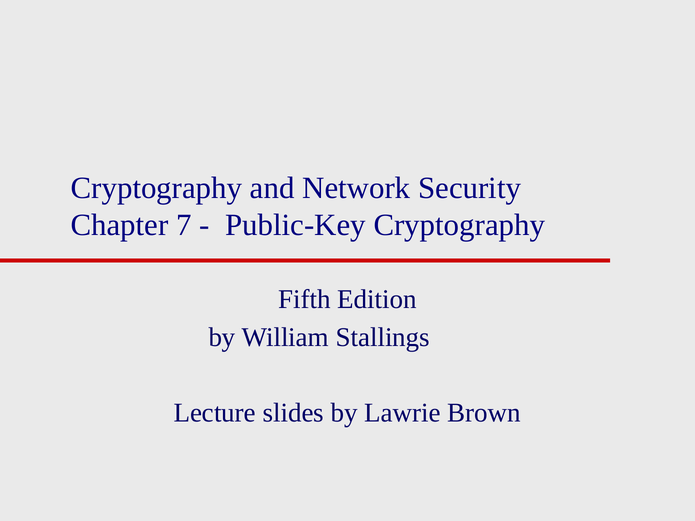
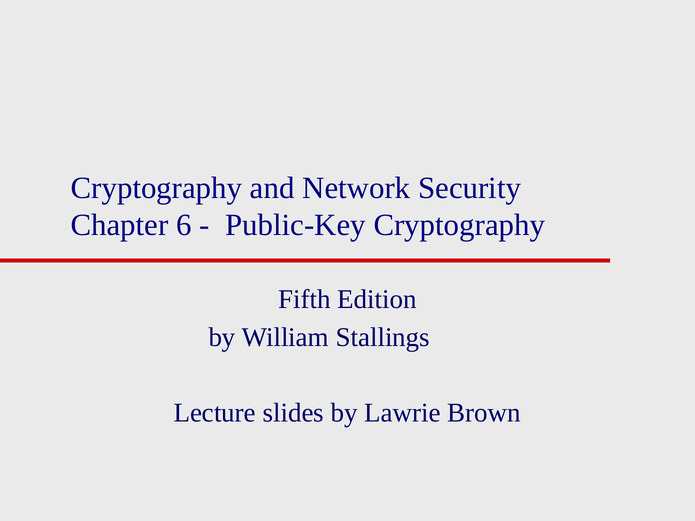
7: 7 -> 6 (184, 225)
